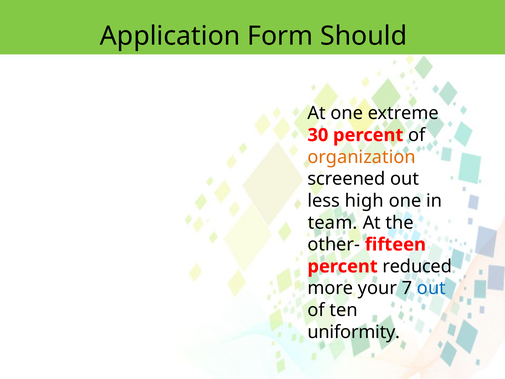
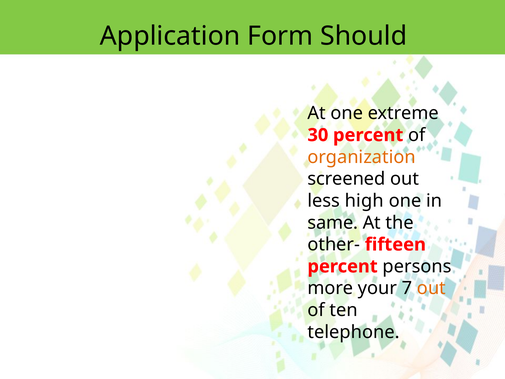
team: team -> same (333, 223)
reduced: reduced -> persons (417, 266)
out colour: blue -> orange (431, 288)
uniformity: uniformity -> telephone (354, 332)
